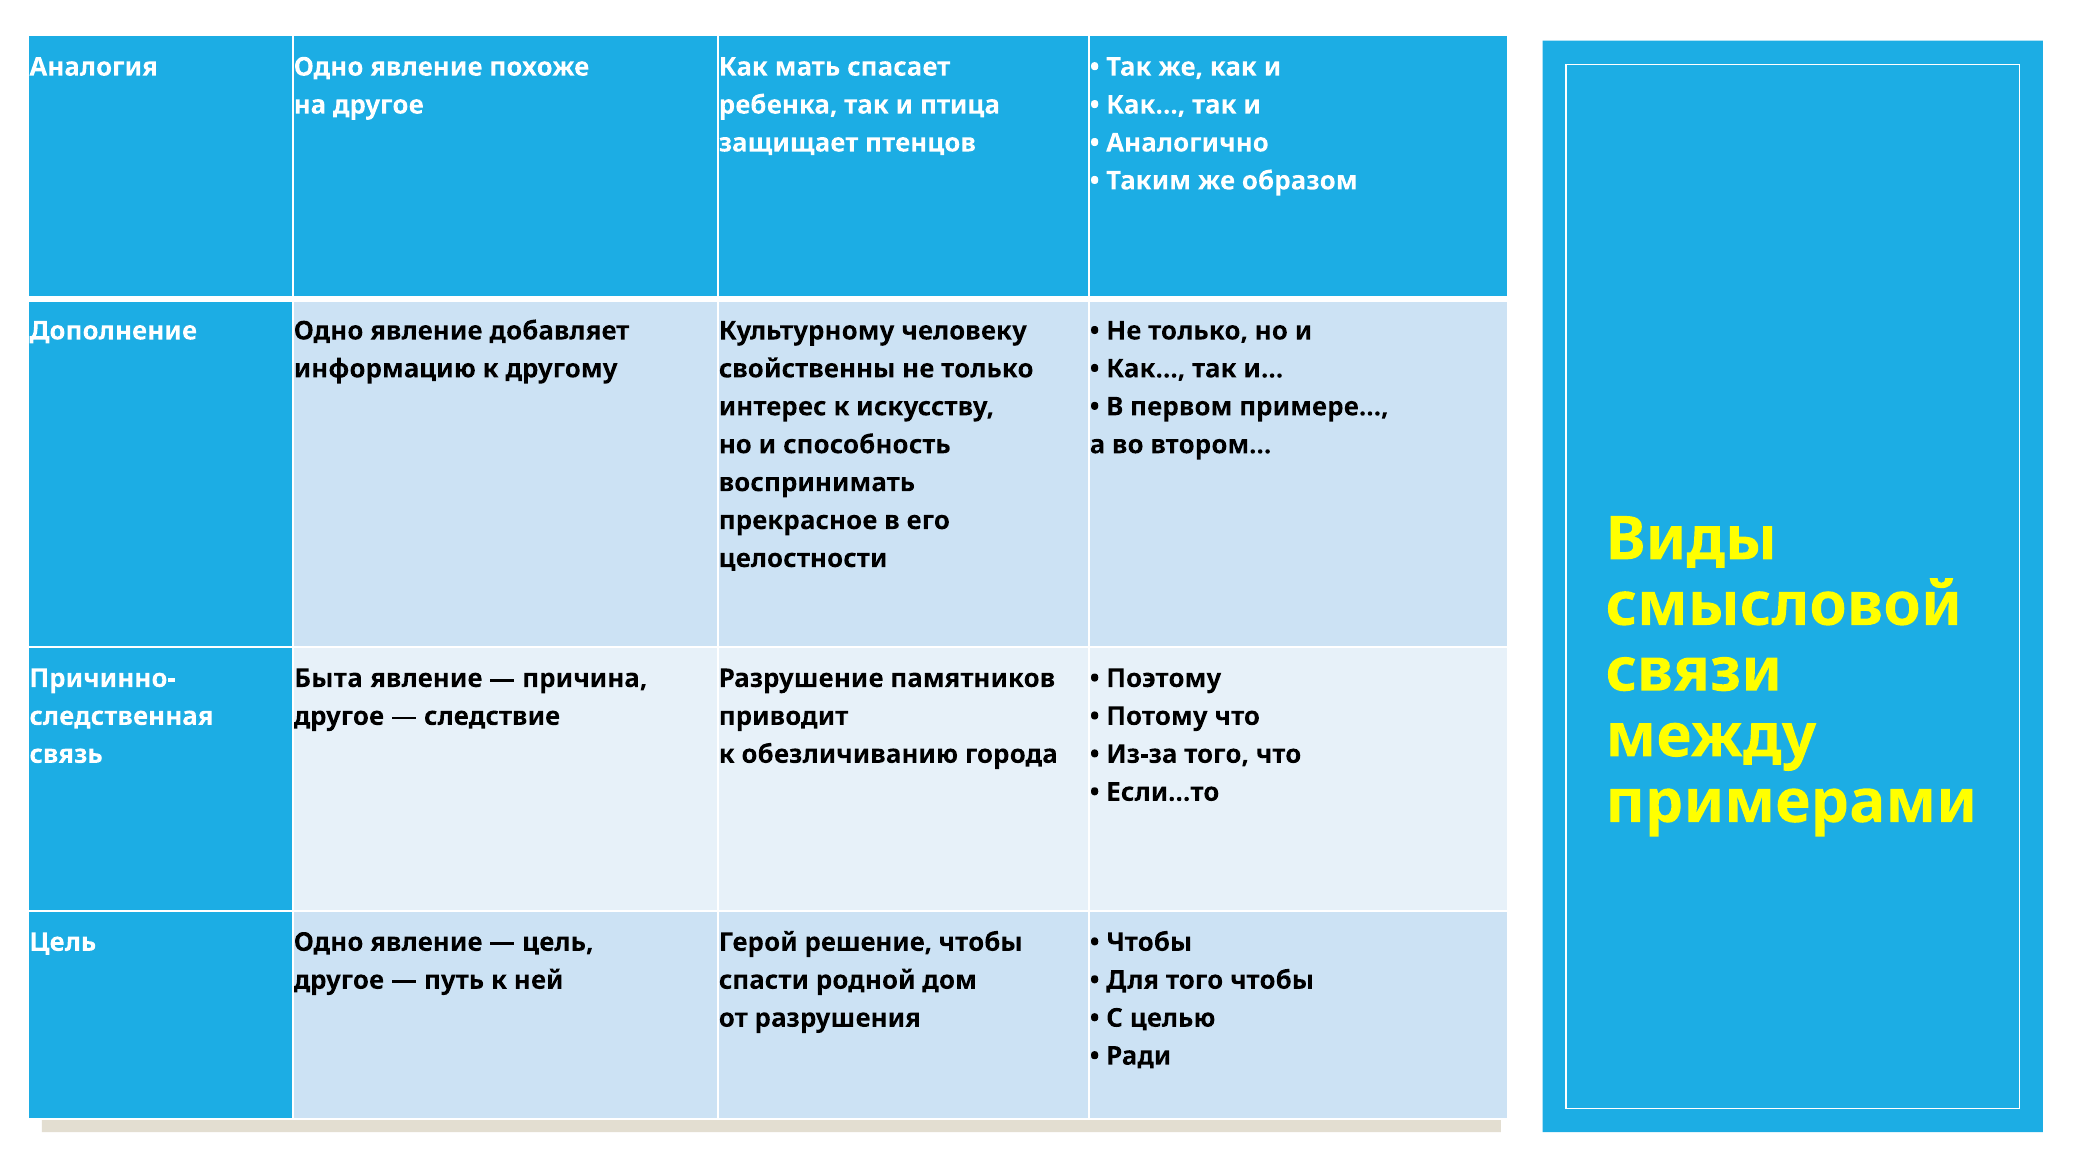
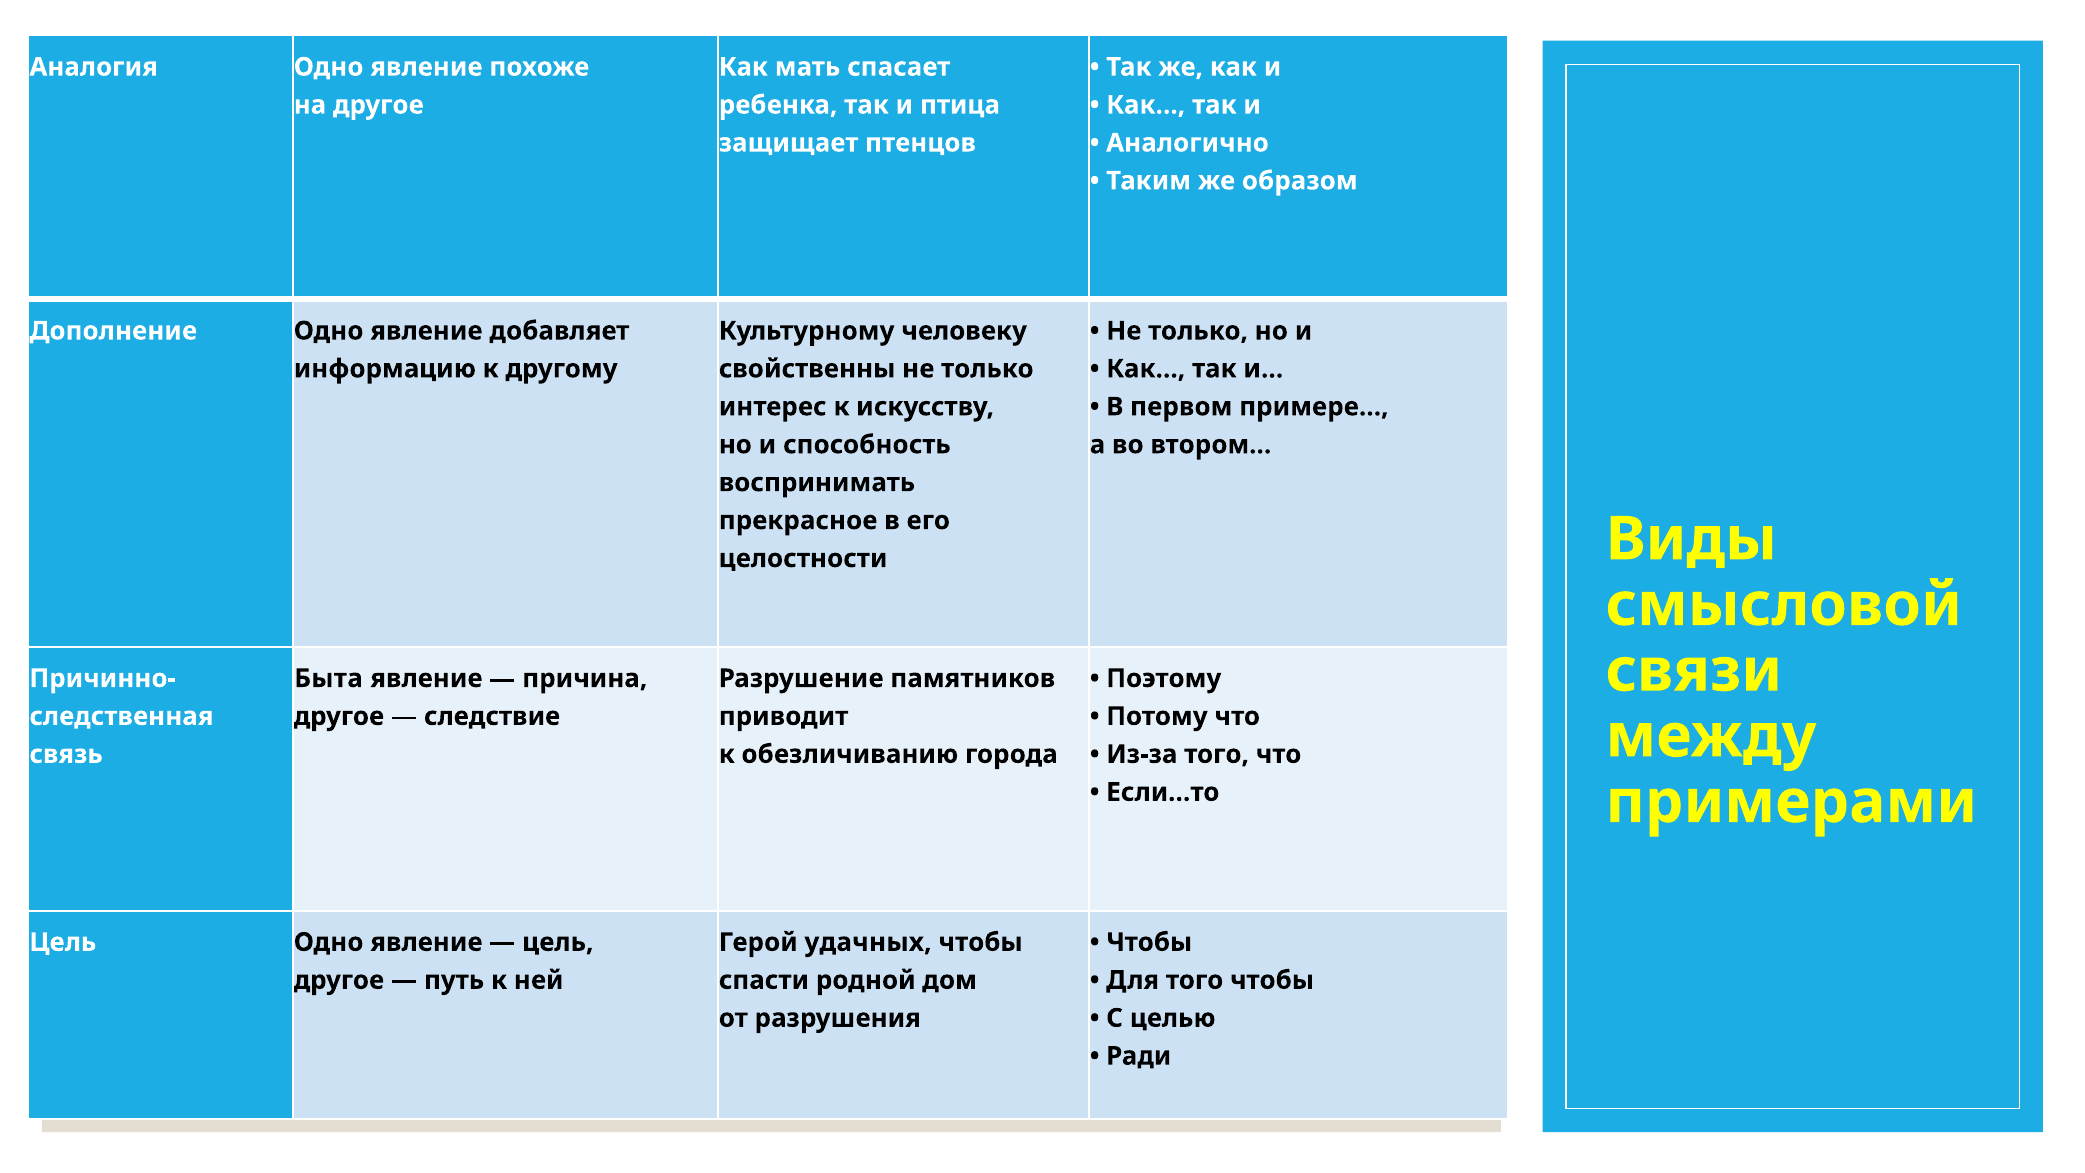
решение: решение -> удачных (868, 942)
